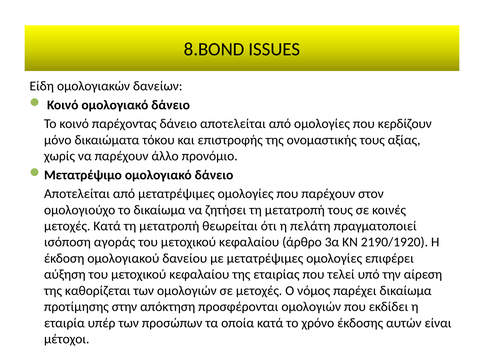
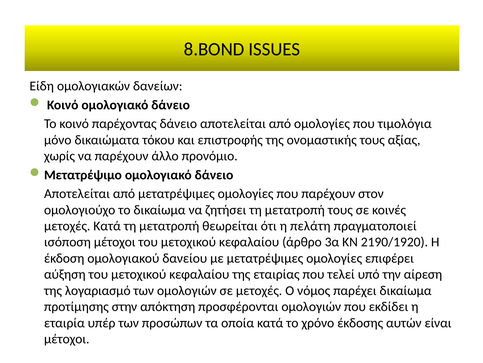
κερδίζουν: κερδίζουν -> τιμολόγια (405, 124)
ισόποση αγοράς: αγοράς -> μέτοχοι (115, 242)
καθορίζεται: καθορίζεται -> λογαριασμό (98, 290)
